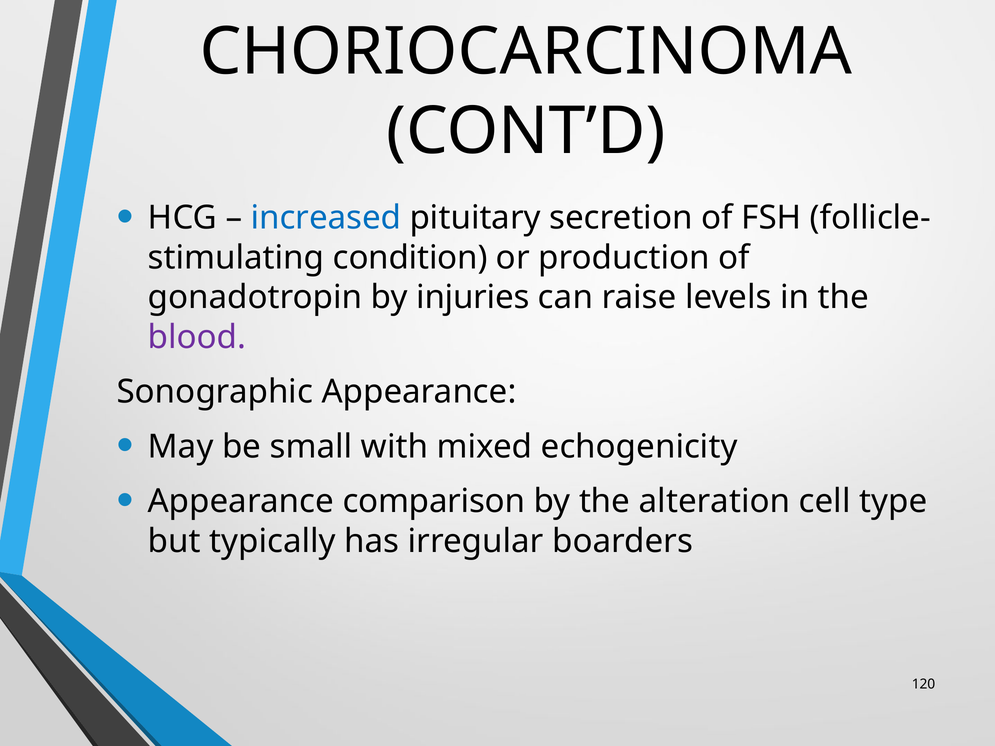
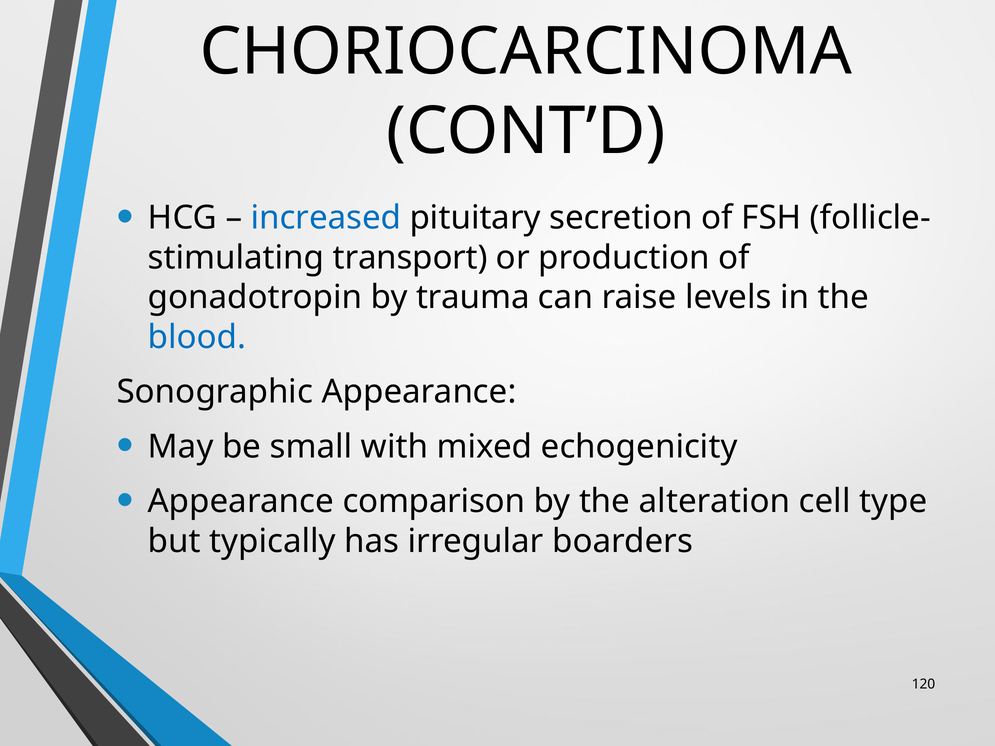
condition: condition -> transport (410, 258)
injuries: injuries -> trauma (473, 298)
blood colour: purple -> blue (197, 337)
